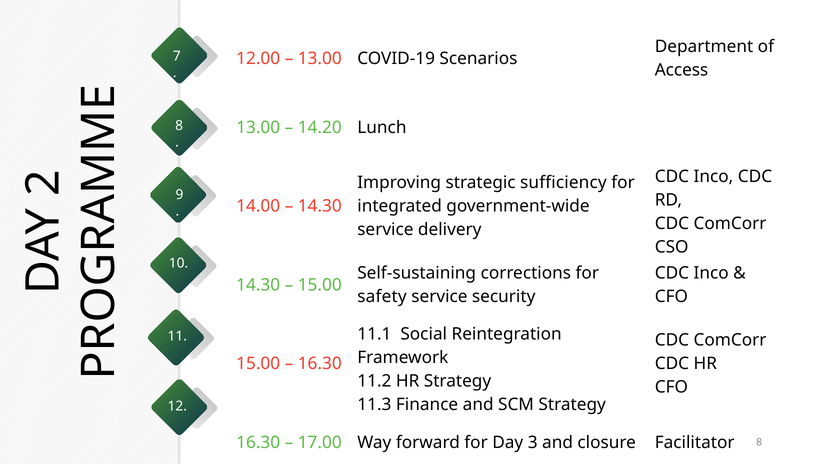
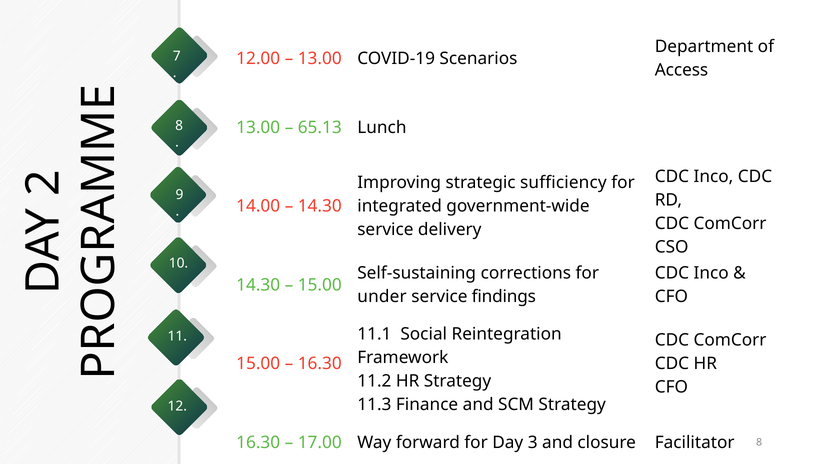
14.20: 14.20 -> 65.13 (320, 127)
safety: safety -> under (382, 297)
security: security -> findings (504, 297)
